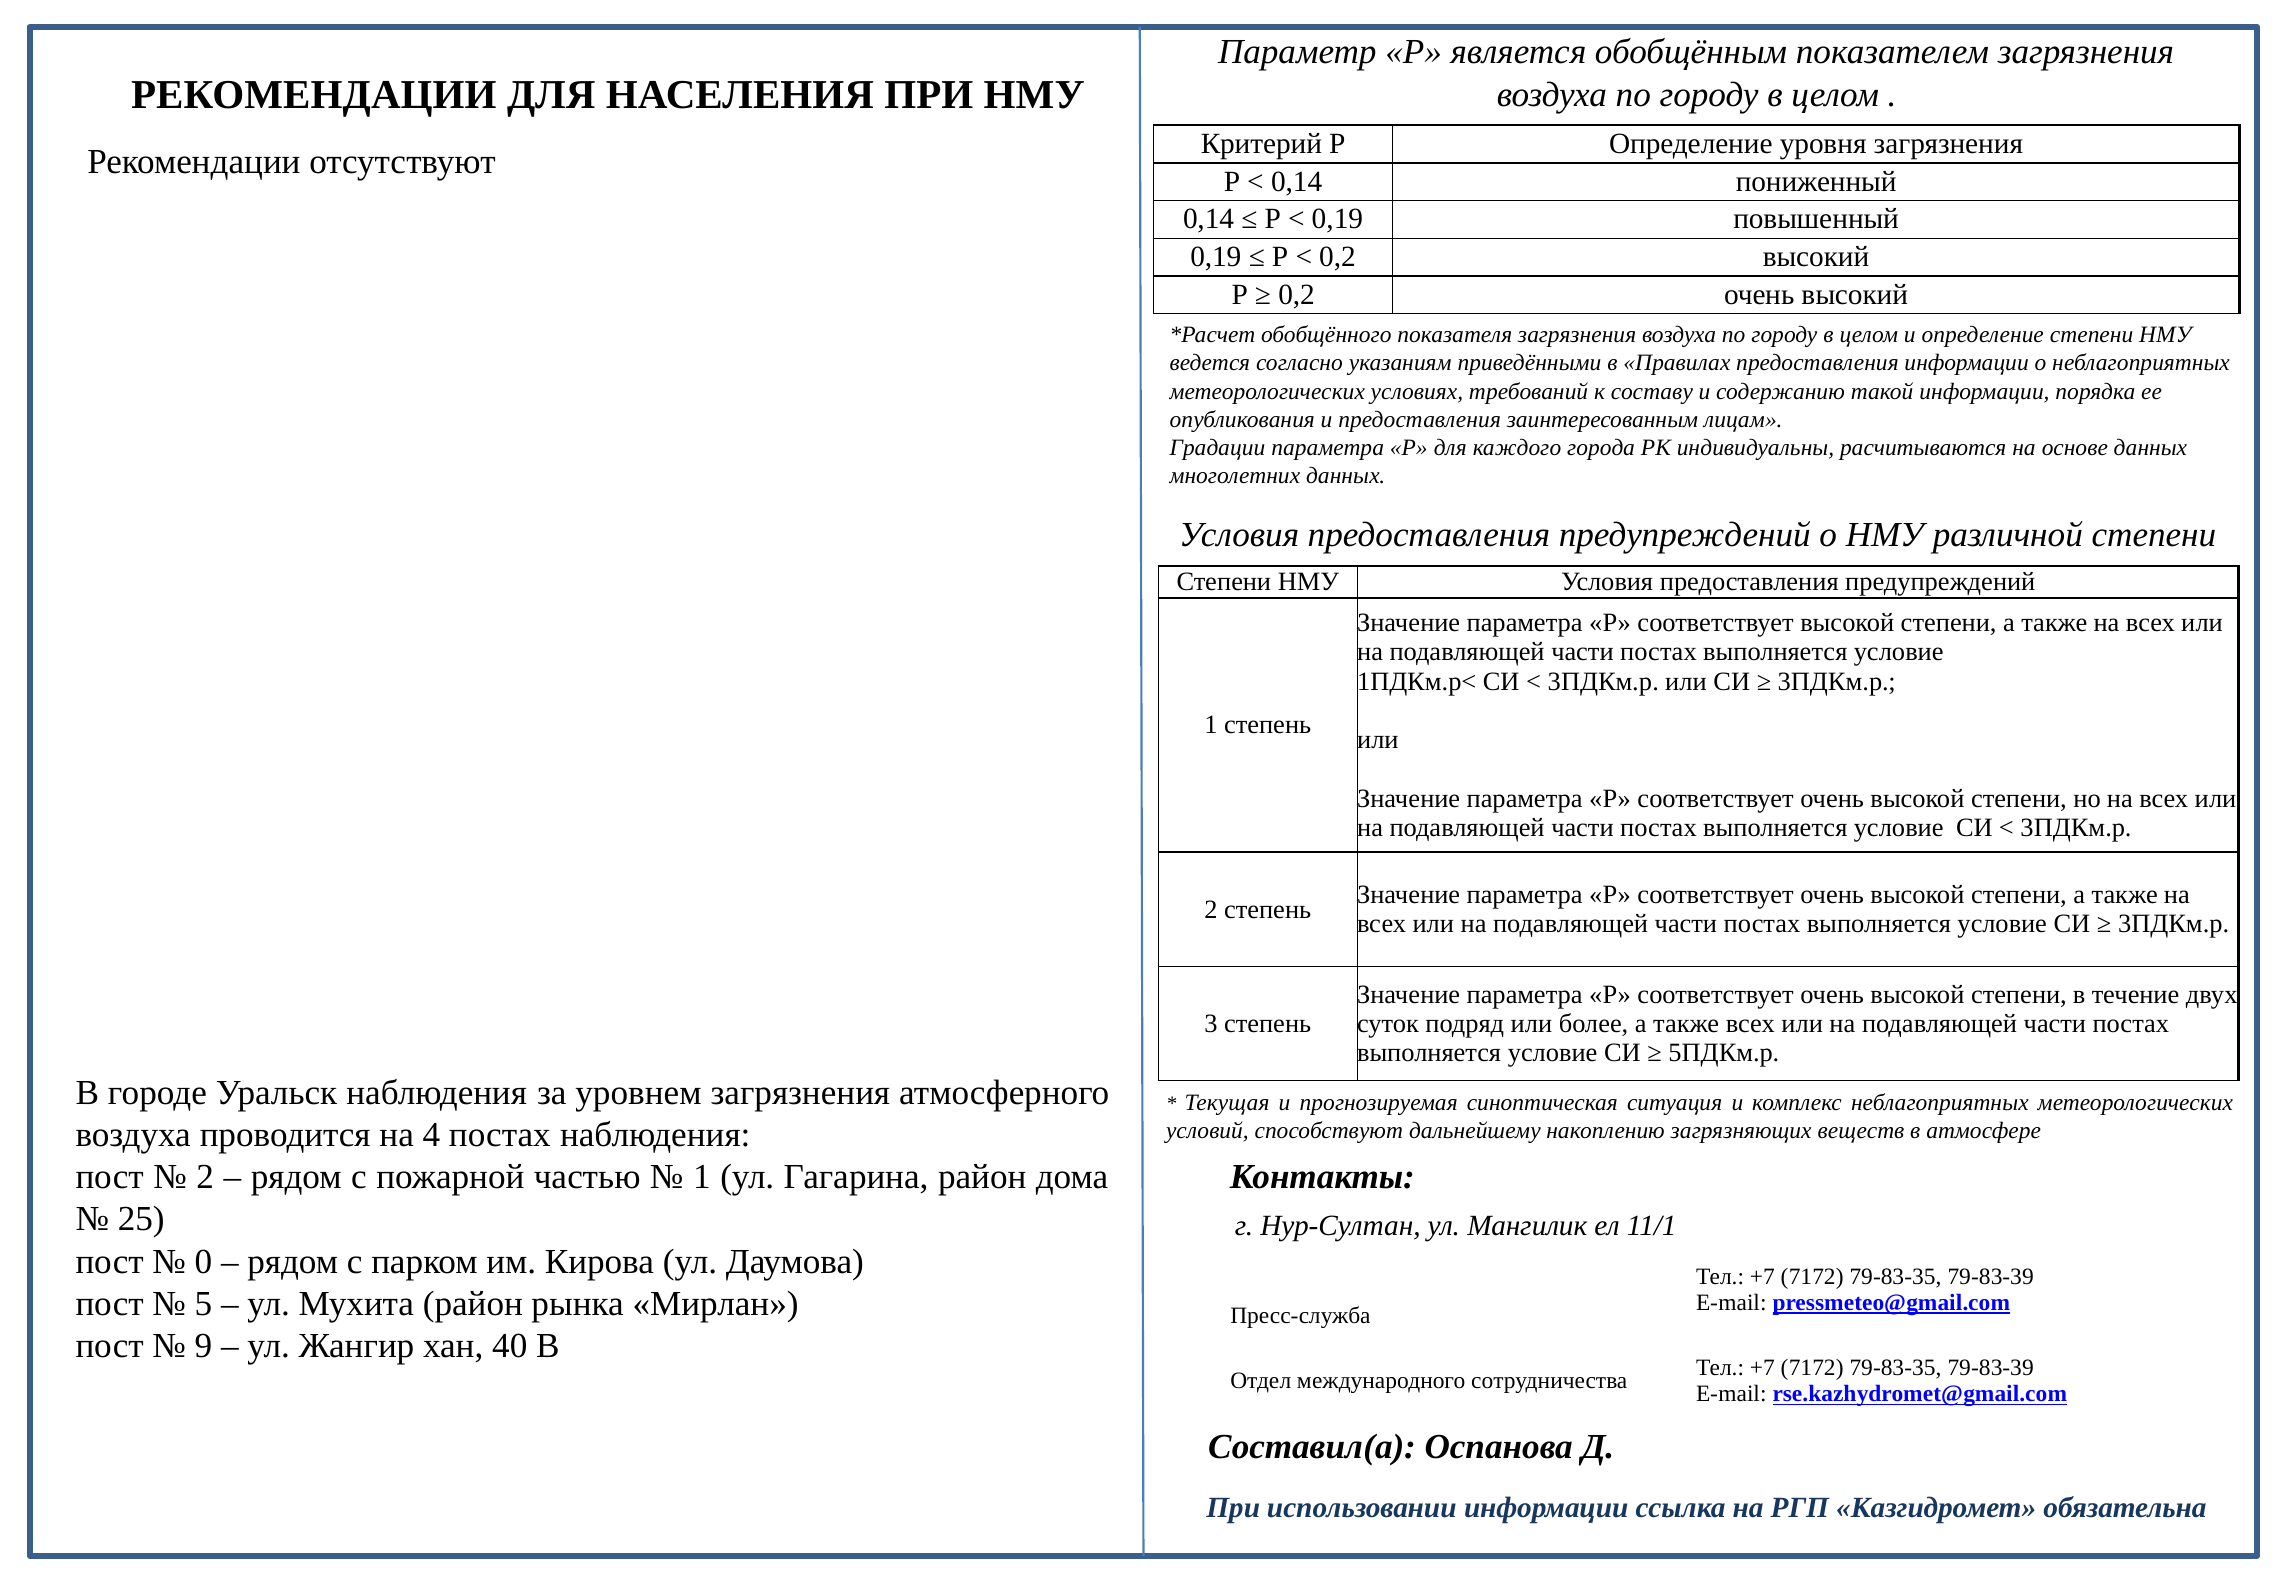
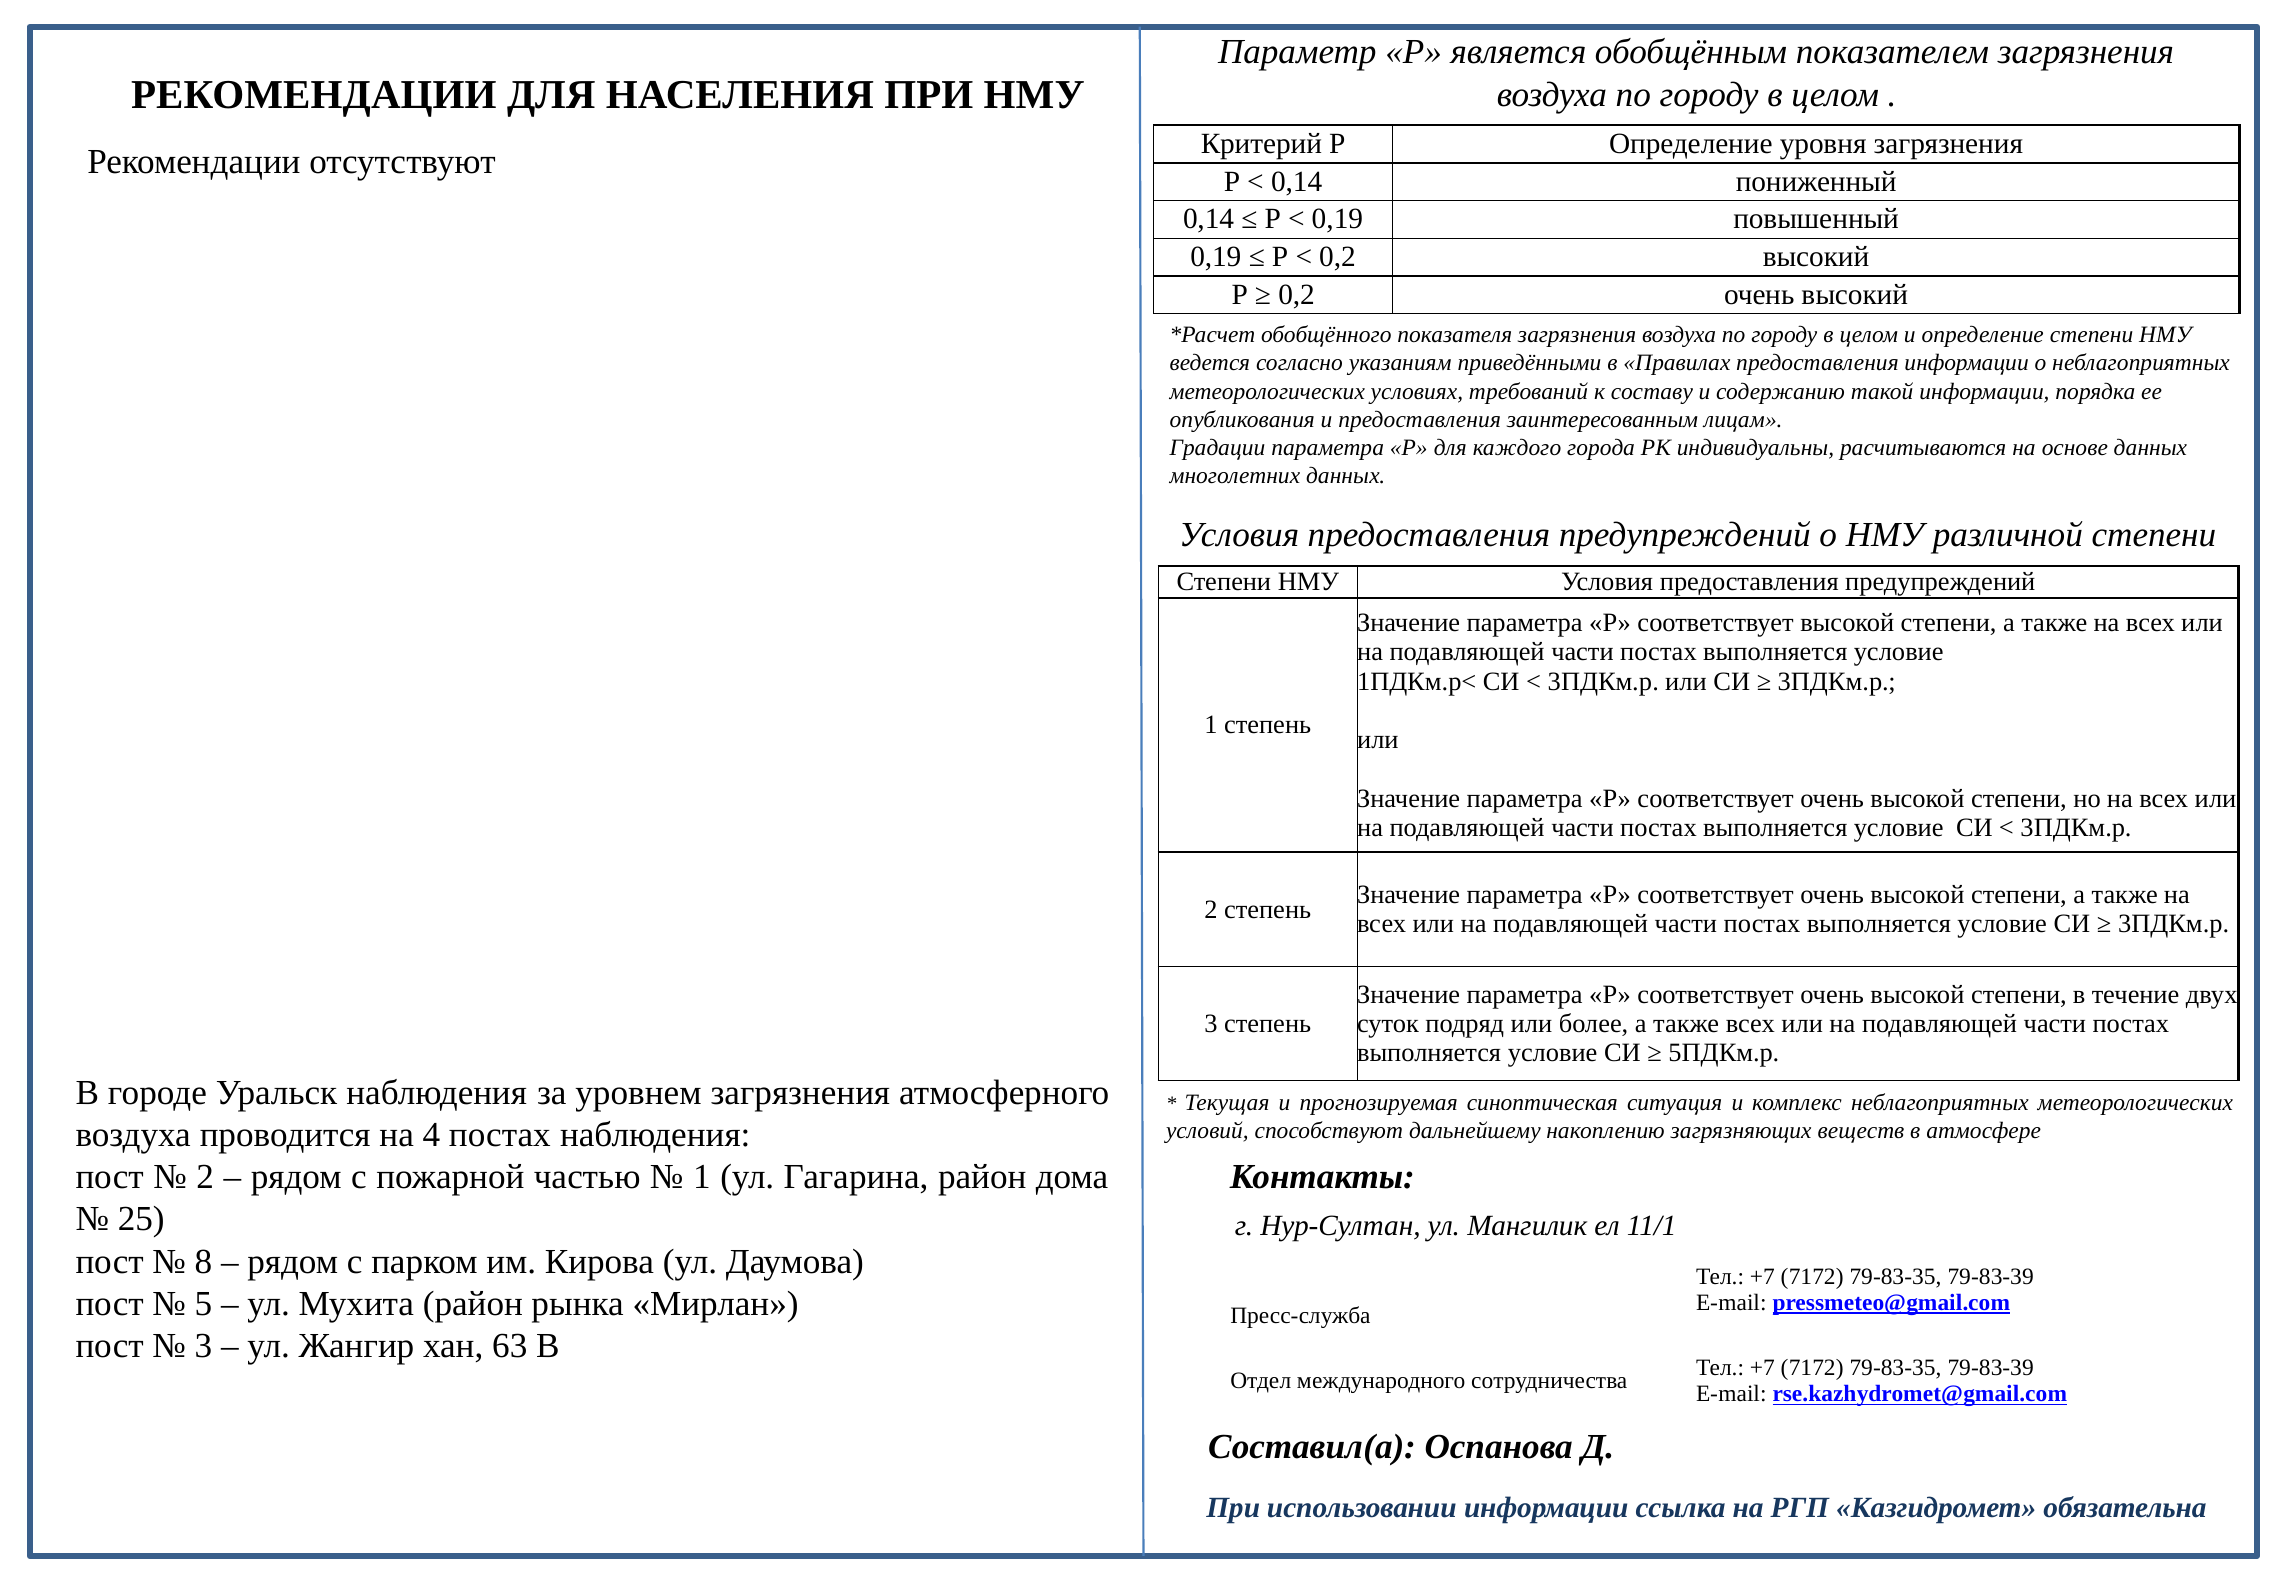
0: 0 -> 8 (203, 1262)
9: 9 -> 3 (203, 1346)
40: 40 -> 63 (510, 1346)
